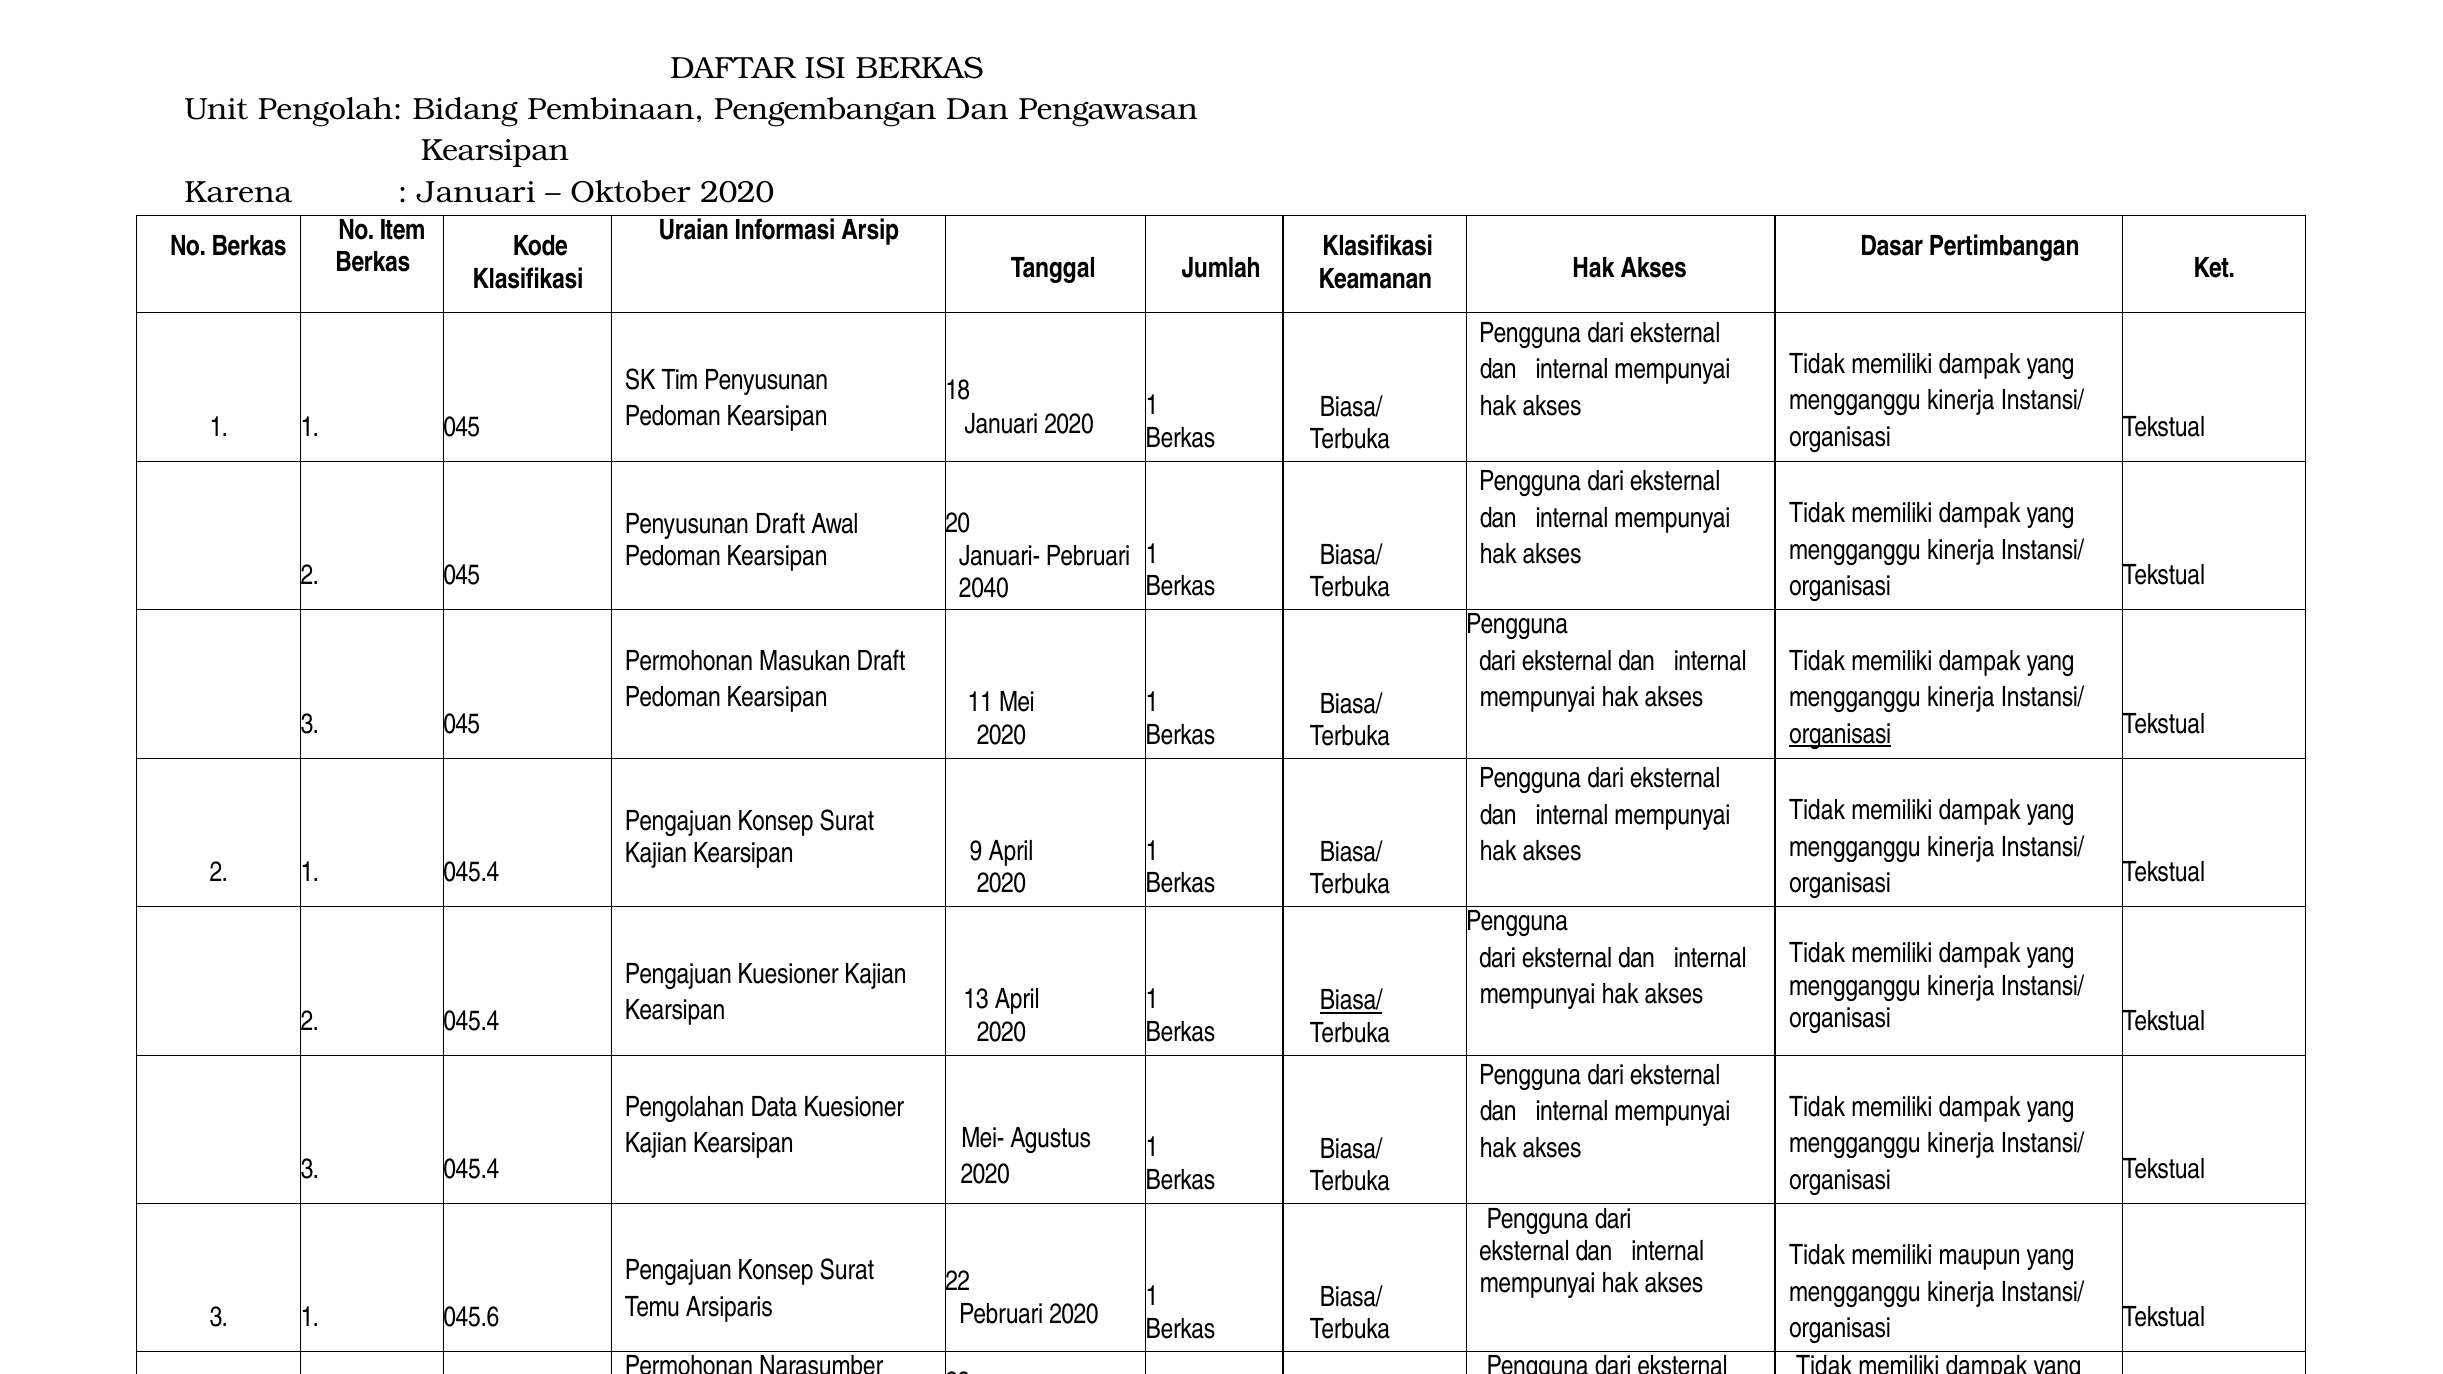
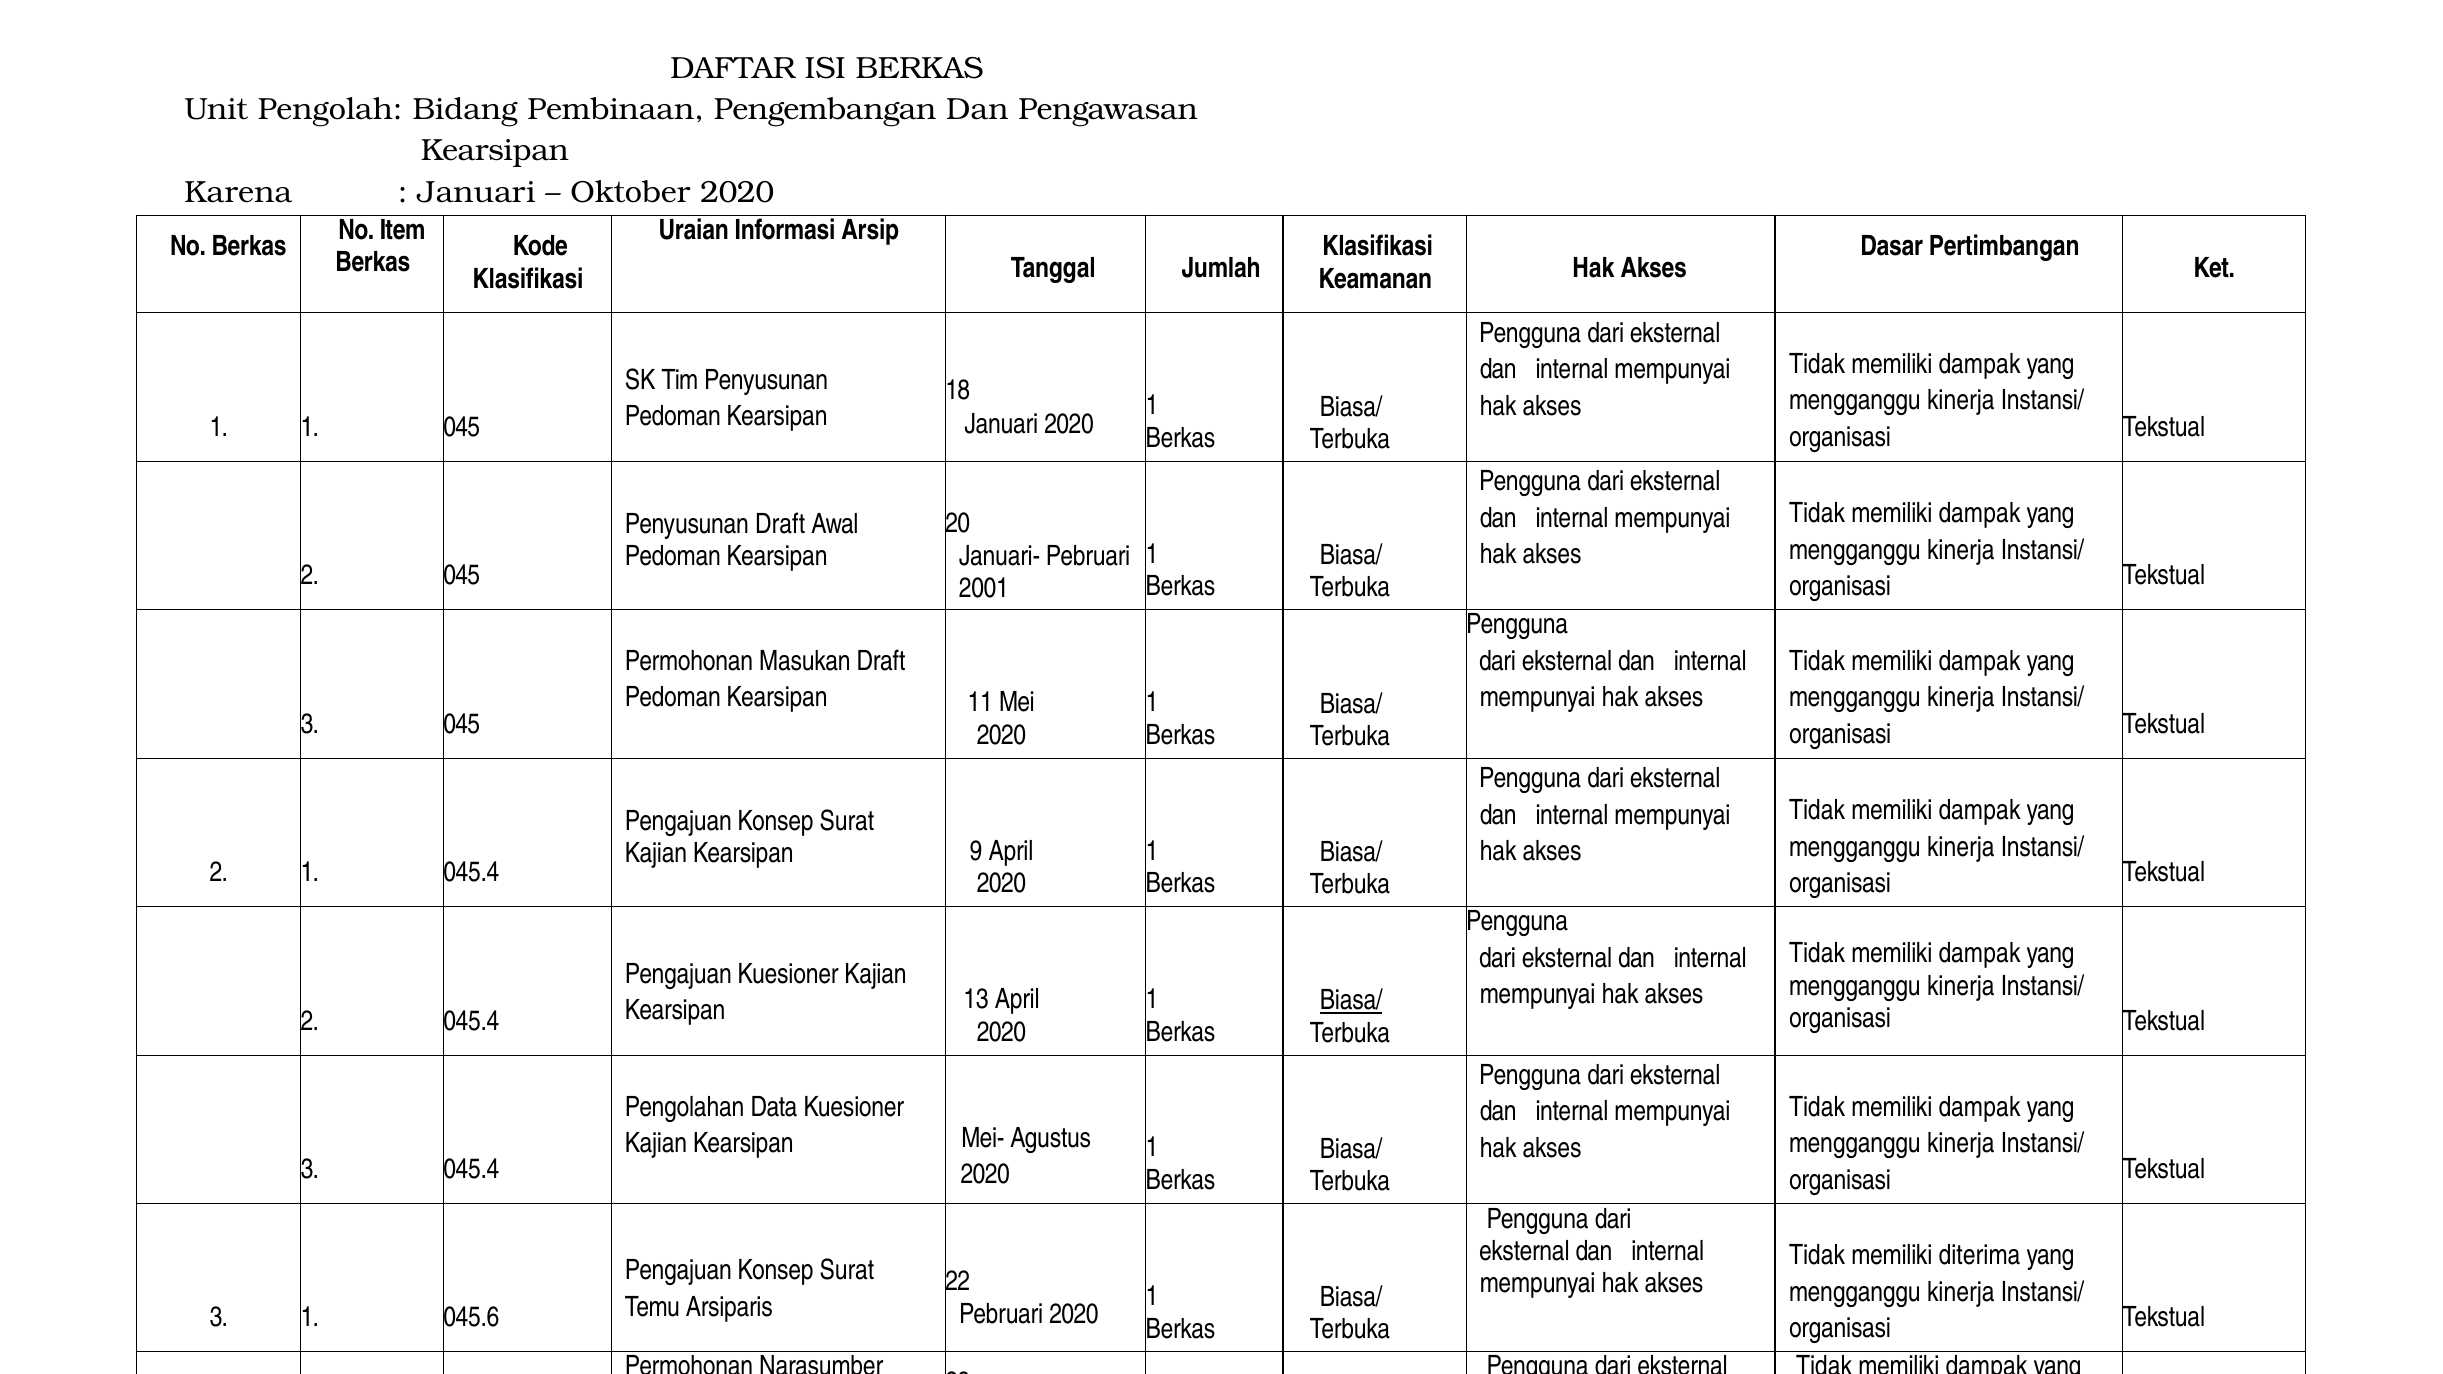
2040: 2040 -> 2001 (984, 589)
organisasi underline: present -> none (1840, 734)
maupun: maupun -> diterima (1980, 1256)
